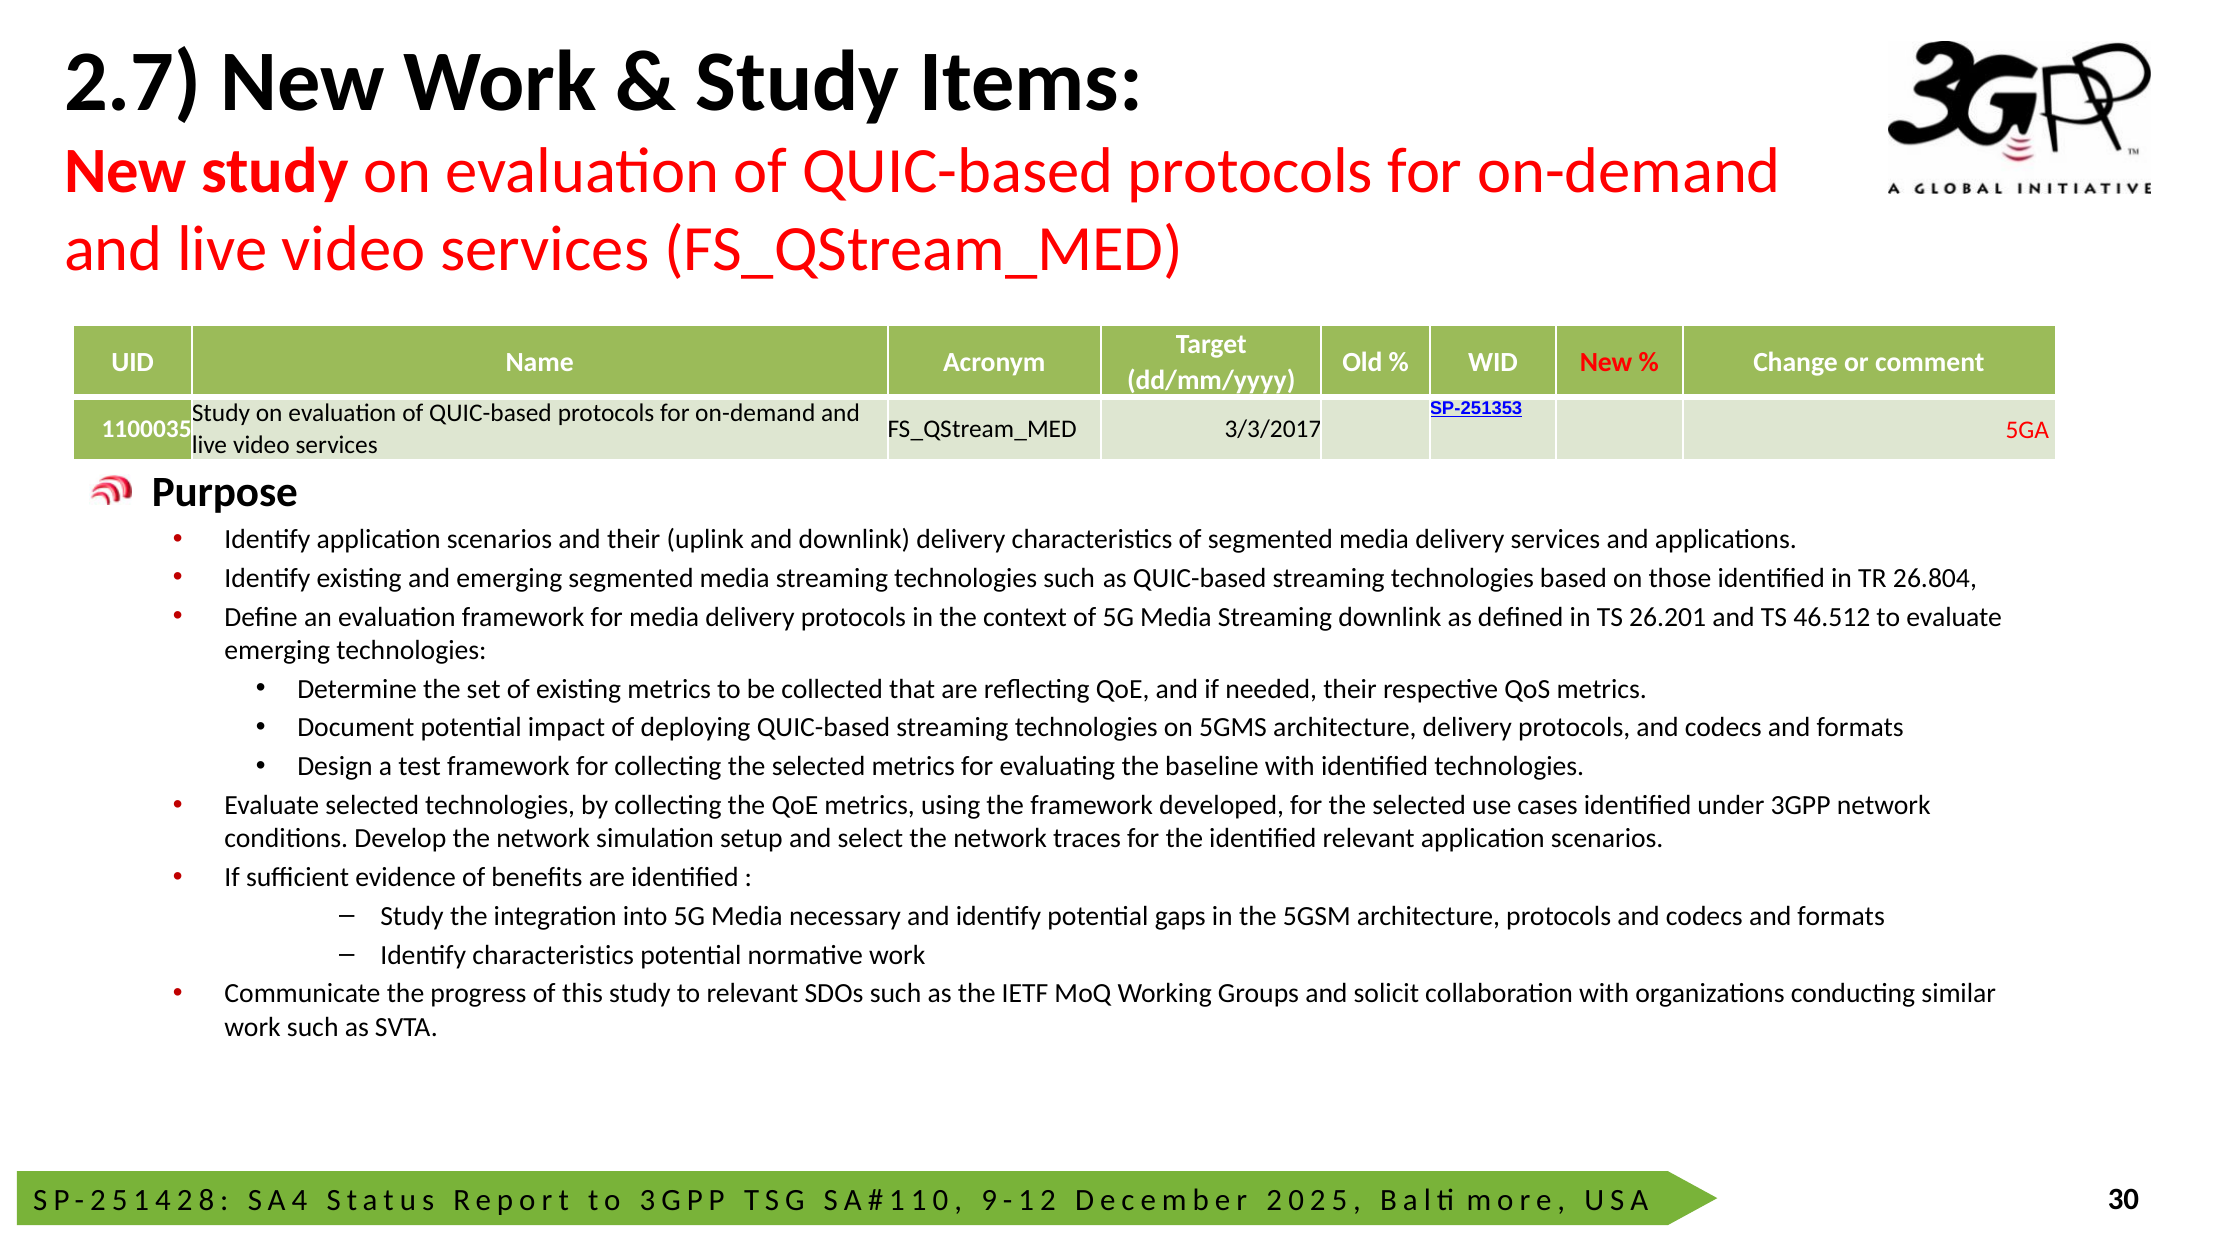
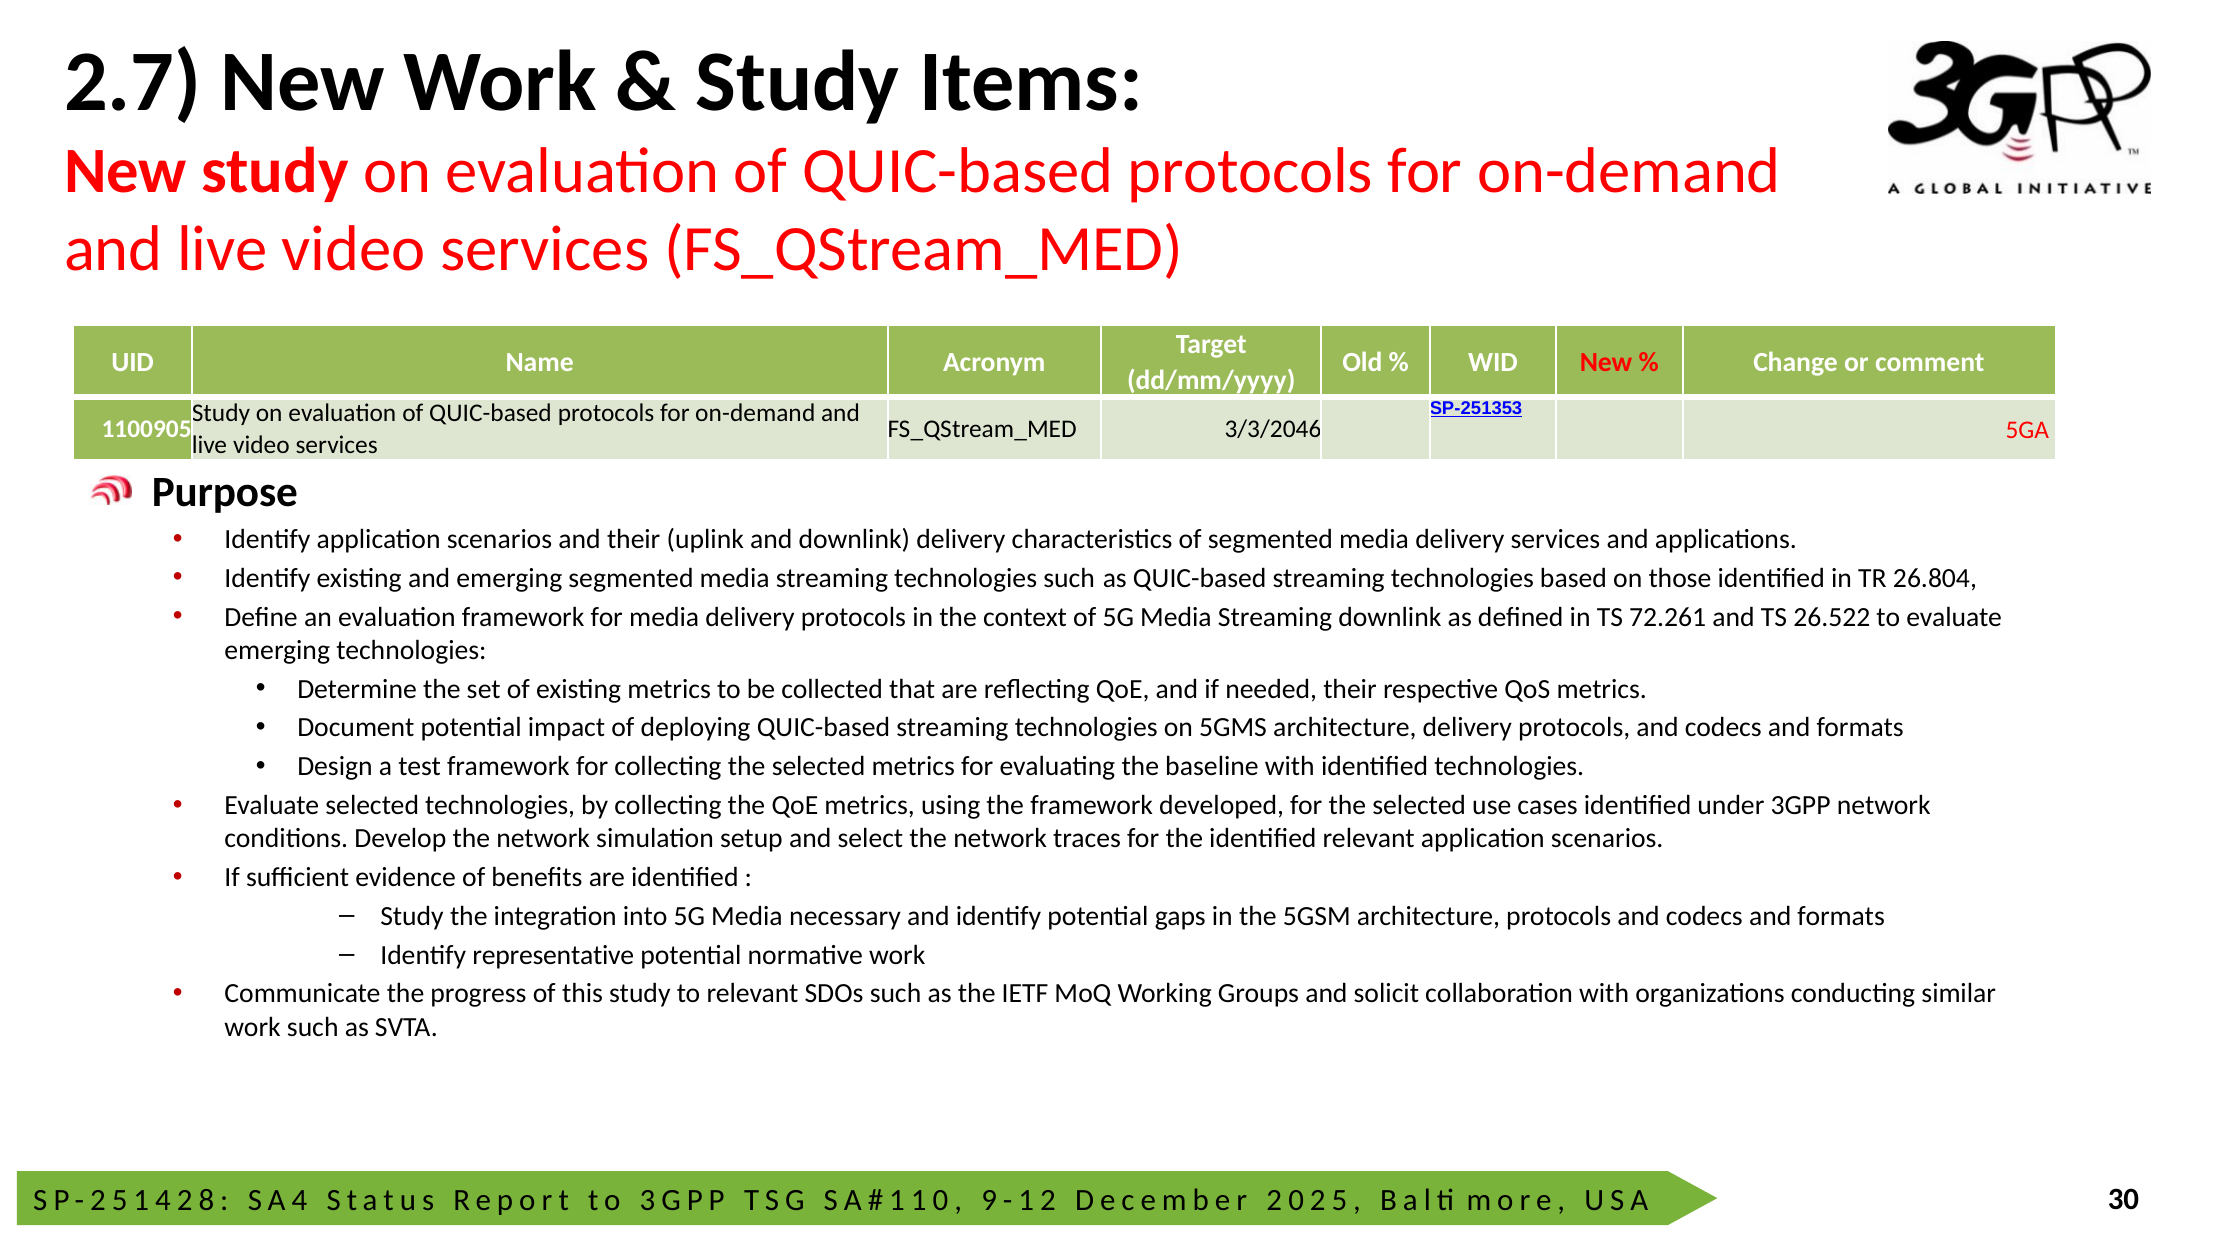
1100035: 1100035 -> 1100905 (147, 429)
3/3/2017: 3/3/2017 -> 3/3/2046 (1273, 429)
26.201: 26.201 -> 72.261 (1668, 617)
46.512: 46.512 -> 26.522 (1832, 617)
Identify characteristics: characteristics -> representative (553, 955)
